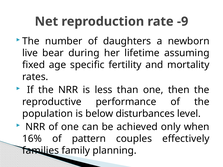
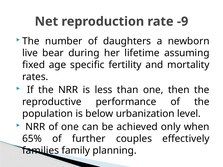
disturbances: disturbances -> urbanization (145, 114)
16%: 16% -> 65% (32, 139)
pattern: pattern -> further (89, 139)
